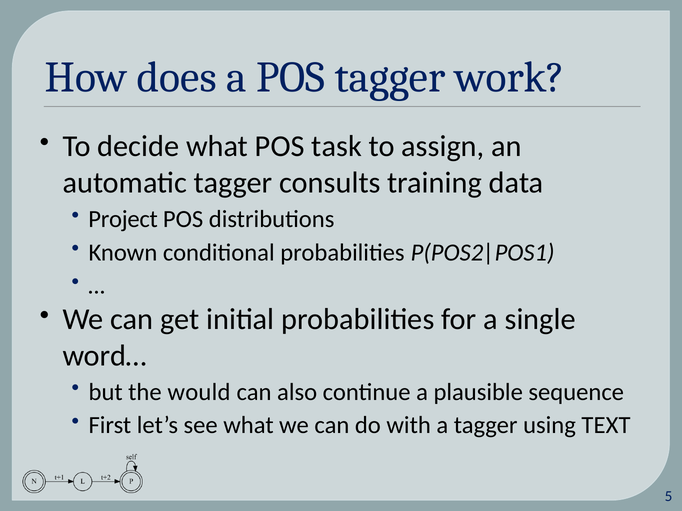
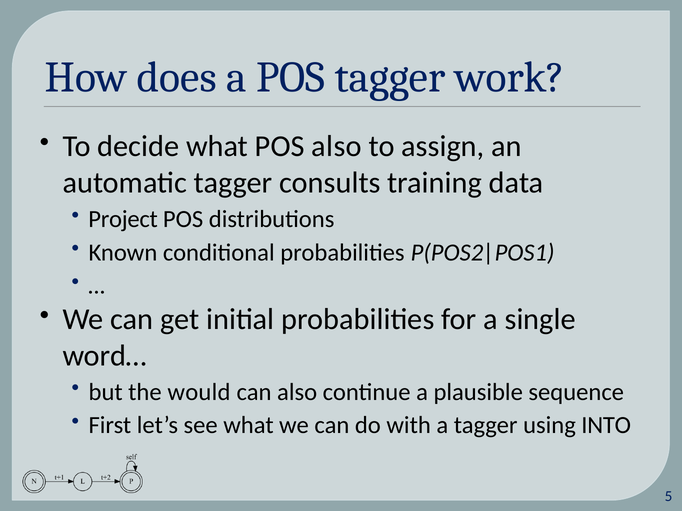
POS task: task -> also (337, 146)
TEXT: TEXT -> INTO (606, 426)
